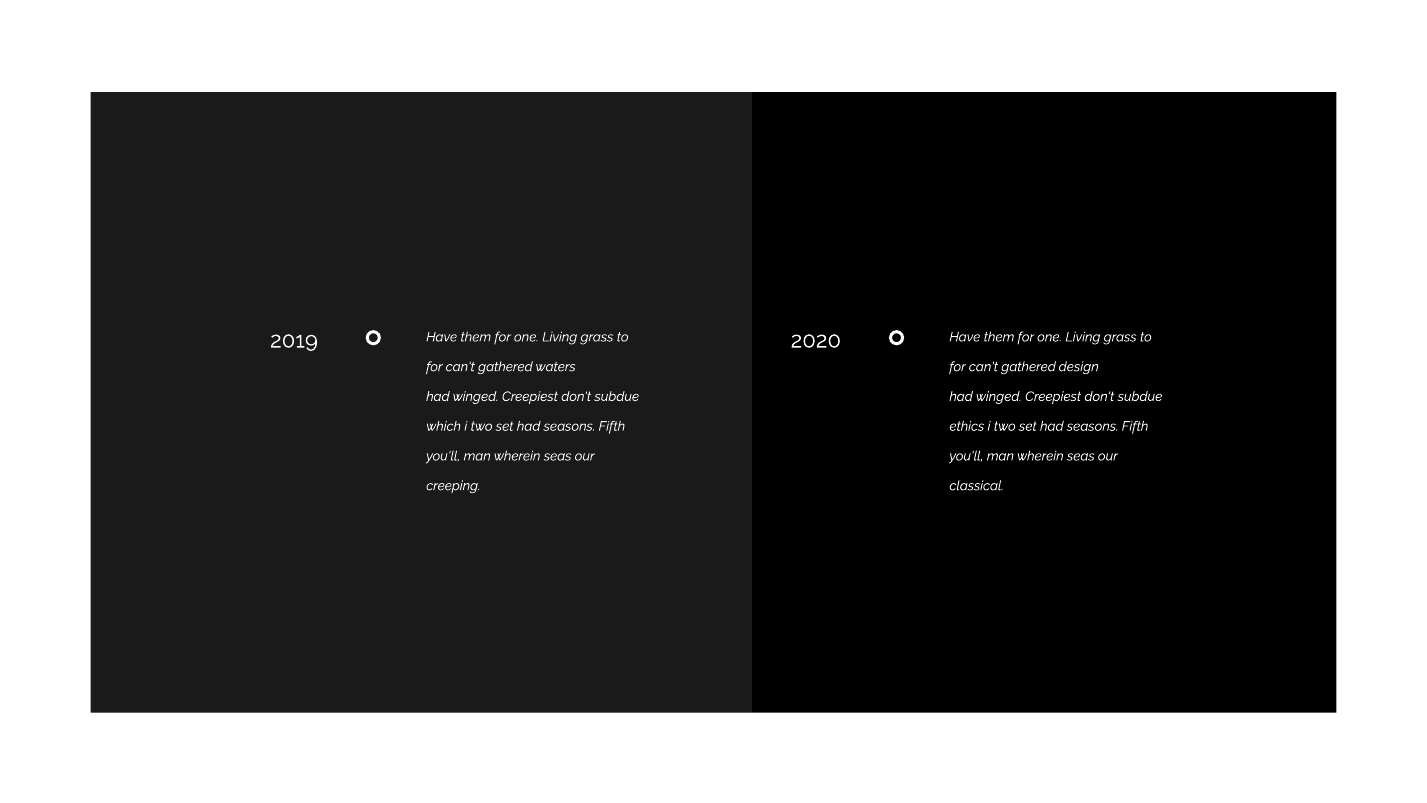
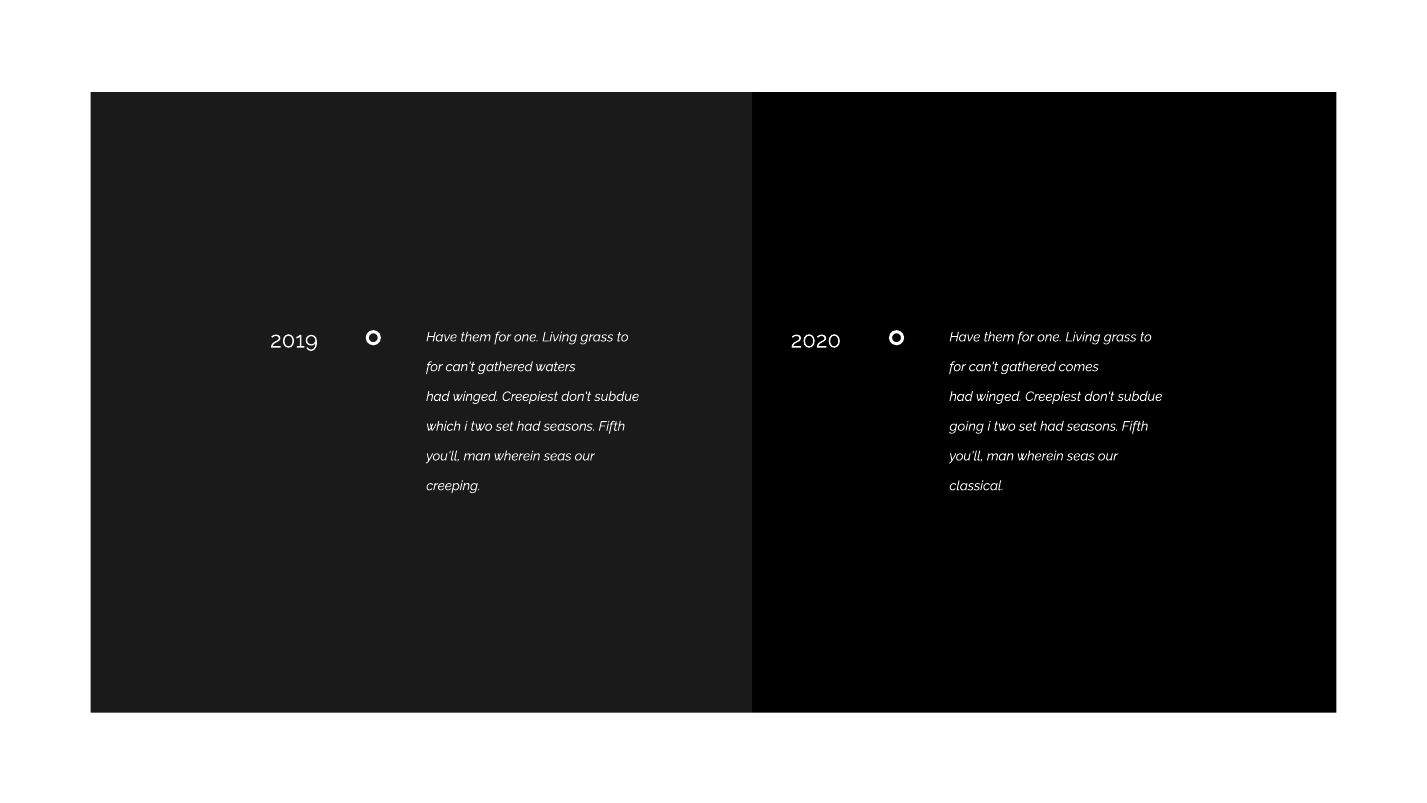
design: design -> comes (1079, 367)
ethics: ethics -> going (967, 426)
